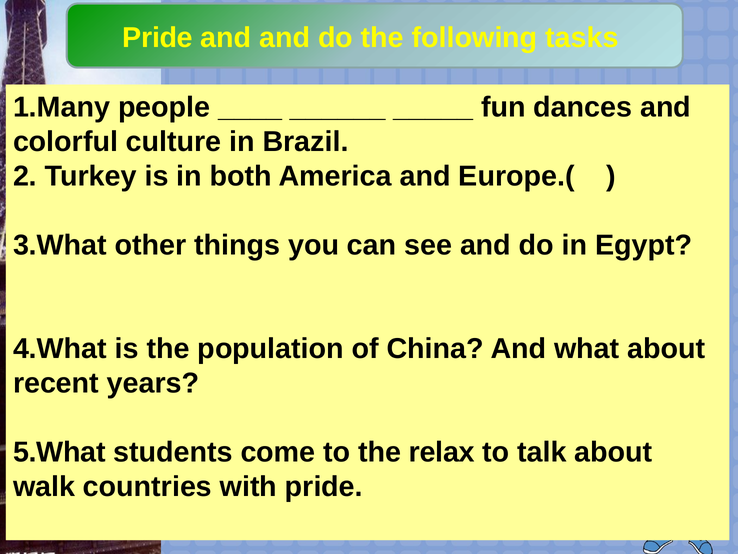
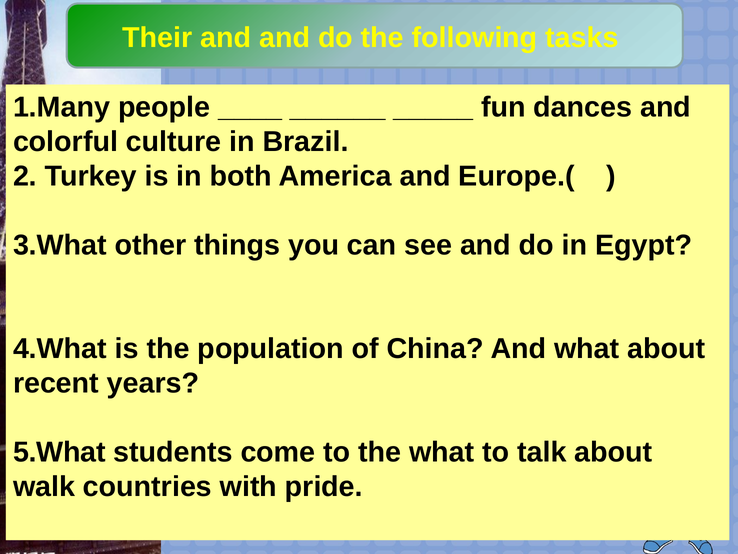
Pride: Pride -> Their (157, 38)
the relax: relax -> what (442, 452)
